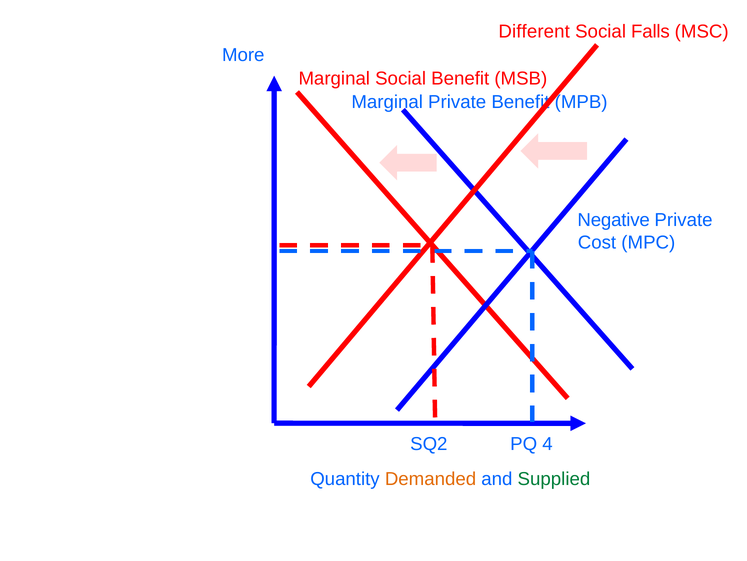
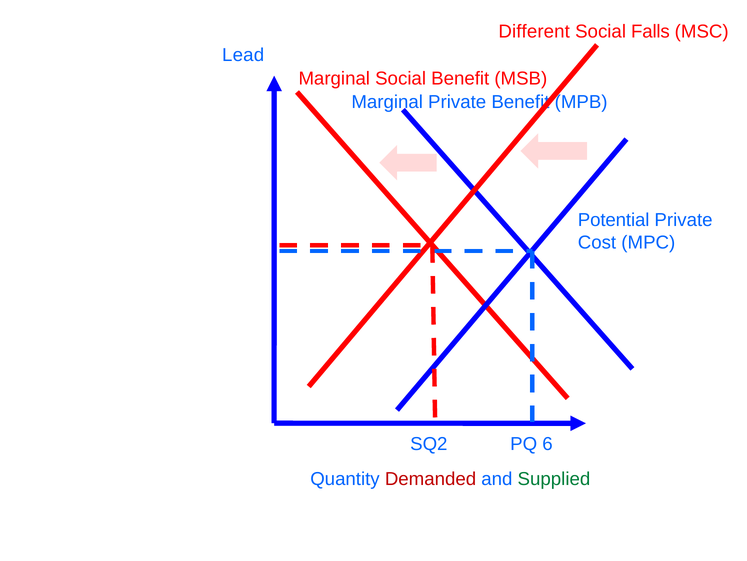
More: More -> Lead (243, 55)
Negative: Negative -> Potential (614, 220)
4: 4 -> 6 (548, 443)
Demanded colour: orange -> red (431, 479)
